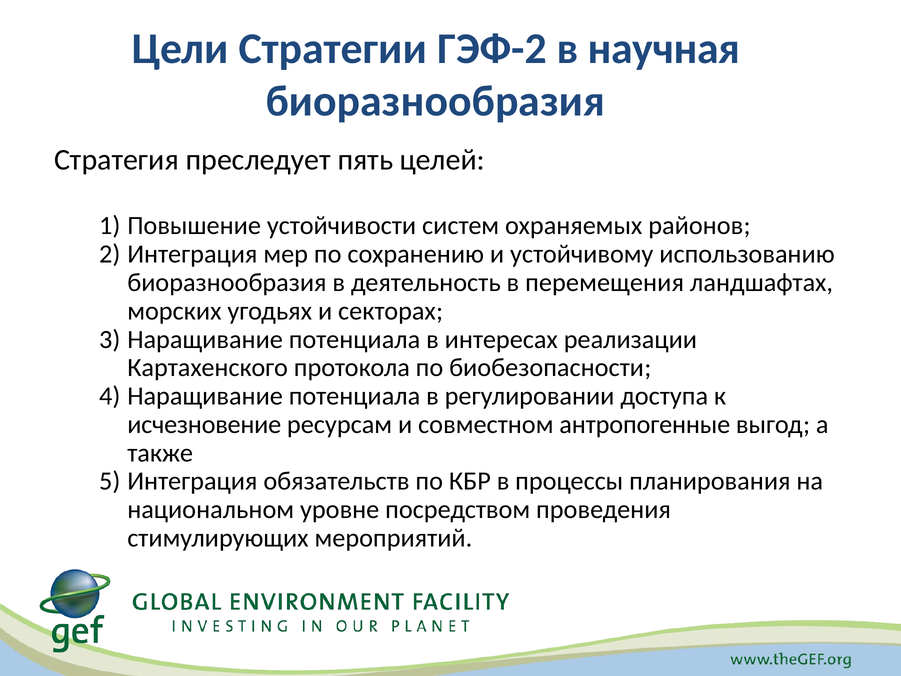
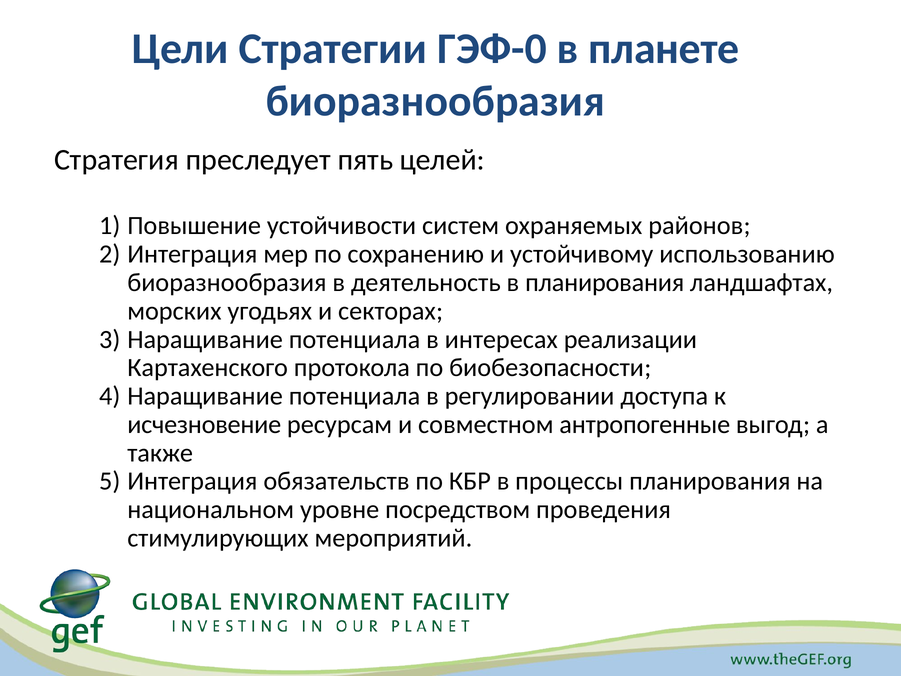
ГЭФ-2: ГЭФ-2 -> ГЭФ-0 (492, 49)
научная: научная -> планете (664, 49)
в перемещения: перемещения -> планирования (605, 282)
